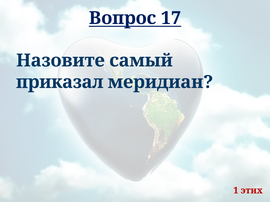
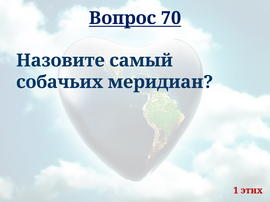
17: 17 -> 70 (171, 18)
приказал: приказал -> собачьих (60, 82)
